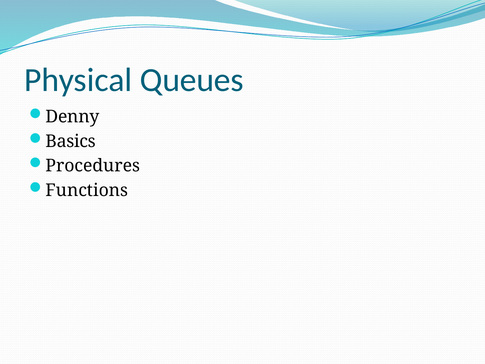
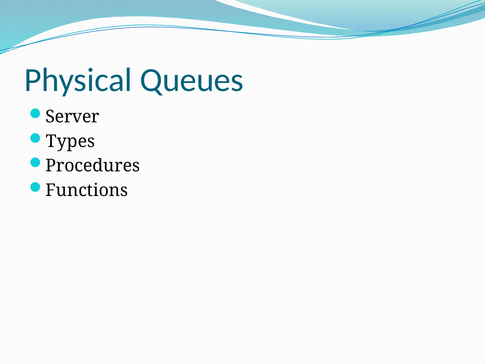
Denny: Denny -> Server (73, 117)
Basics: Basics -> Types (70, 141)
